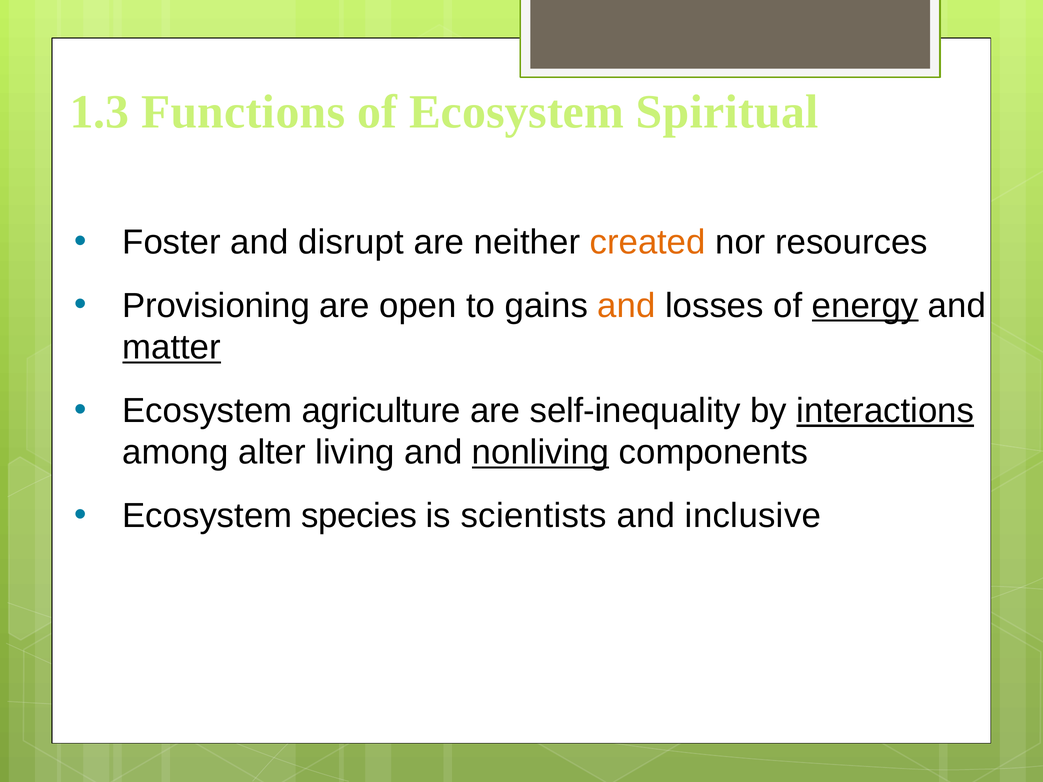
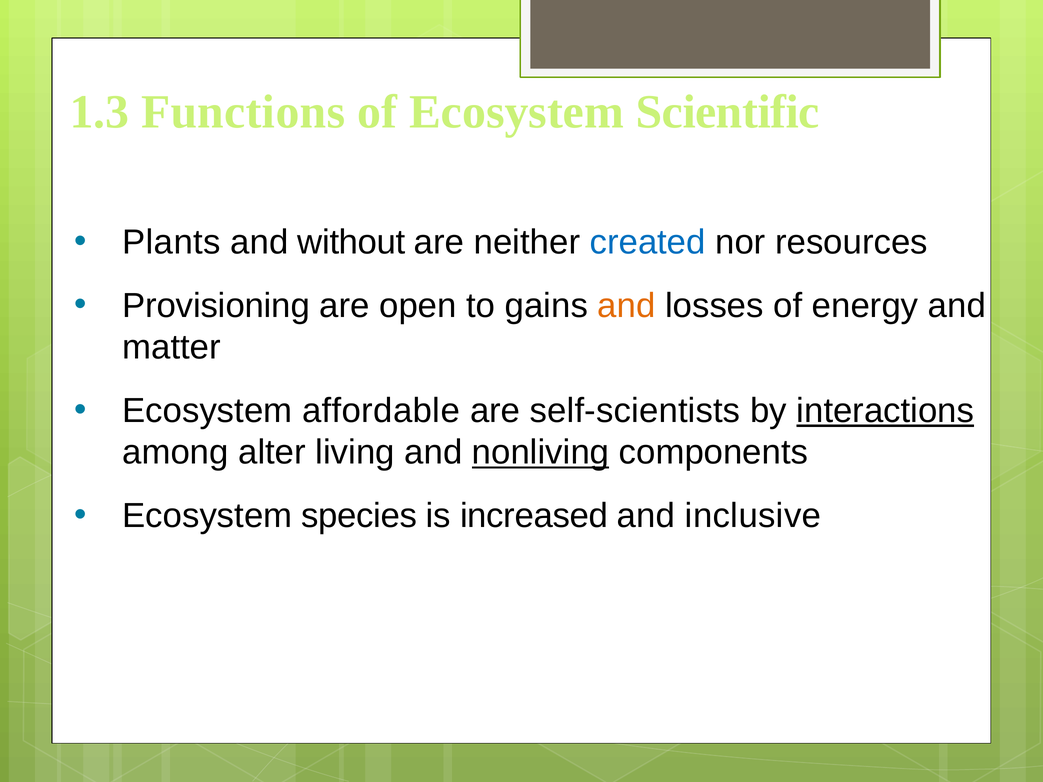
Spiritual: Spiritual -> Scientific (728, 112)
Foster: Foster -> Plants (171, 242)
disrupt: disrupt -> without (351, 242)
created colour: orange -> blue (648, 242)
energy underline: present -> none (865, 306)
matter underline: present -> none (172, 347)
agriculture: agriculture -> affordable (381, 411)
self-inequality: self-inequality -> self-scientists (635, 411)
scientists: scientists -> increased (534, 516)
